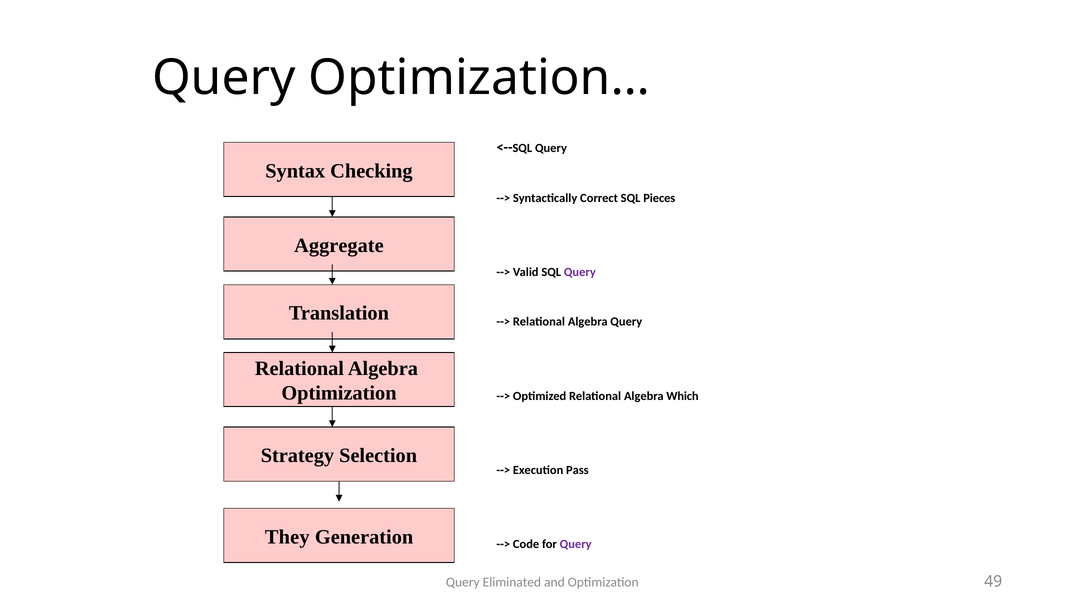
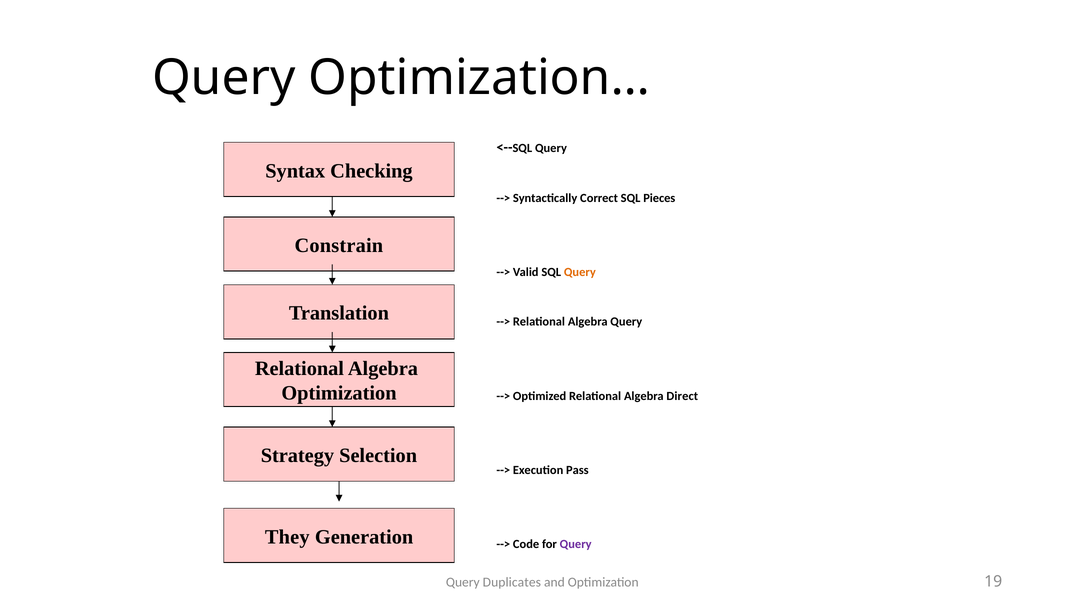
Aggregate: Aggregate -> Constrain (339, 246)
Query colour: purple -> orange (580, 272)
Which: Which -> Direct (682, 396)
Eliminated: Eliminated -> Duplicates (512, 583)
49: 49 -> 19 (993, 582)
